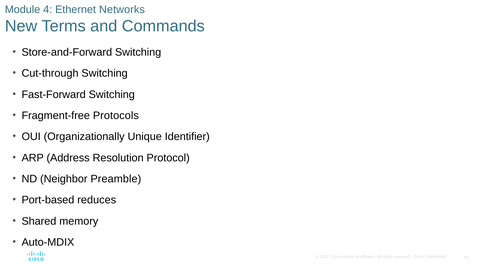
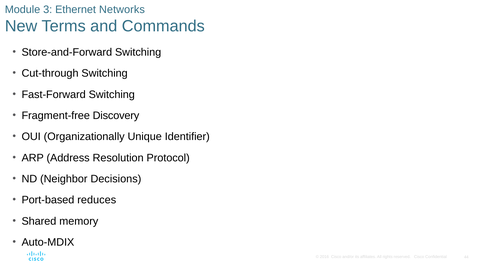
4: 4 -> 3 (48, 9)
Protocols: Protocols -> Discovery (116, 116)
Preamble: Preamble -> Decisions (116, 179)
